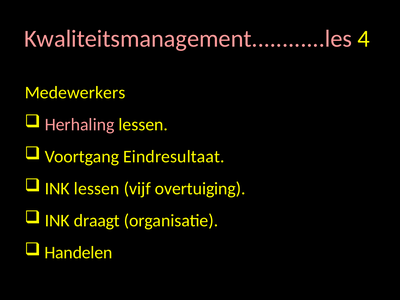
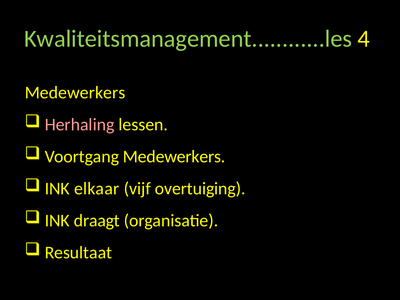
Kwaliteitsmanagement............les colour: pink -> light green (188, 39)
Voortgang Eindresultaat: Eindresultaat -> Medewerkers (174, 157)
INK lessen: lessen -> elkaar (97, 189)
Handelen: Handelen -> Resultaat (78, 253)
